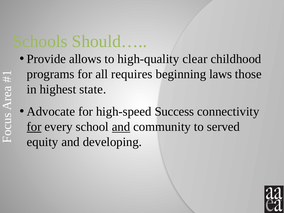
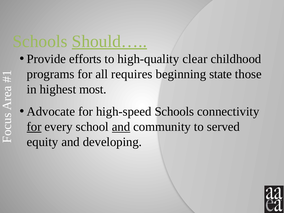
Should… underline: none -> present (109, 41)
allows: allows -> efforts (85, 59)
laws: laws -> state (221, 74)
state: state -> most (93, 89)
high-speed Success: Success -> Schools (174, 112)
